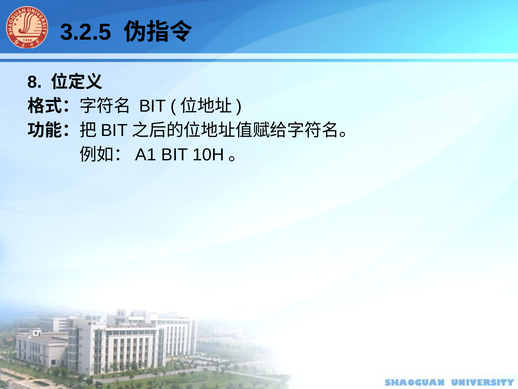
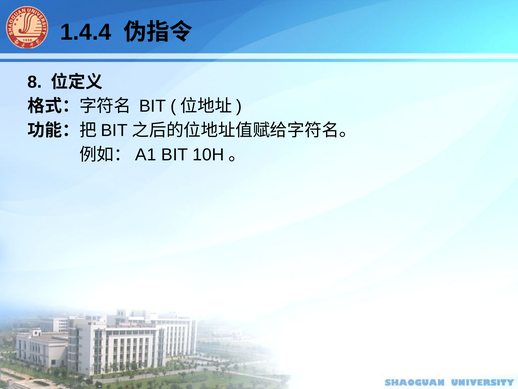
3.2.5: 3.2.5 -> 1.4.4 (86, 32)
